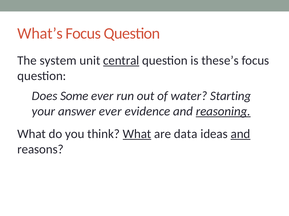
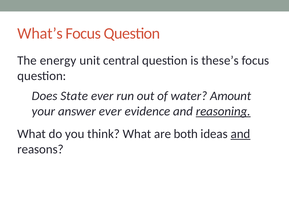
system: system -> energy (58, 61)
central underline: present -> none (121, 61)
Some: Some -> State (74, 96)
Starting: Starting -> Amount (231, 96)
What underline: present -> none (137, 134)
data: data -> both (186, 134)
